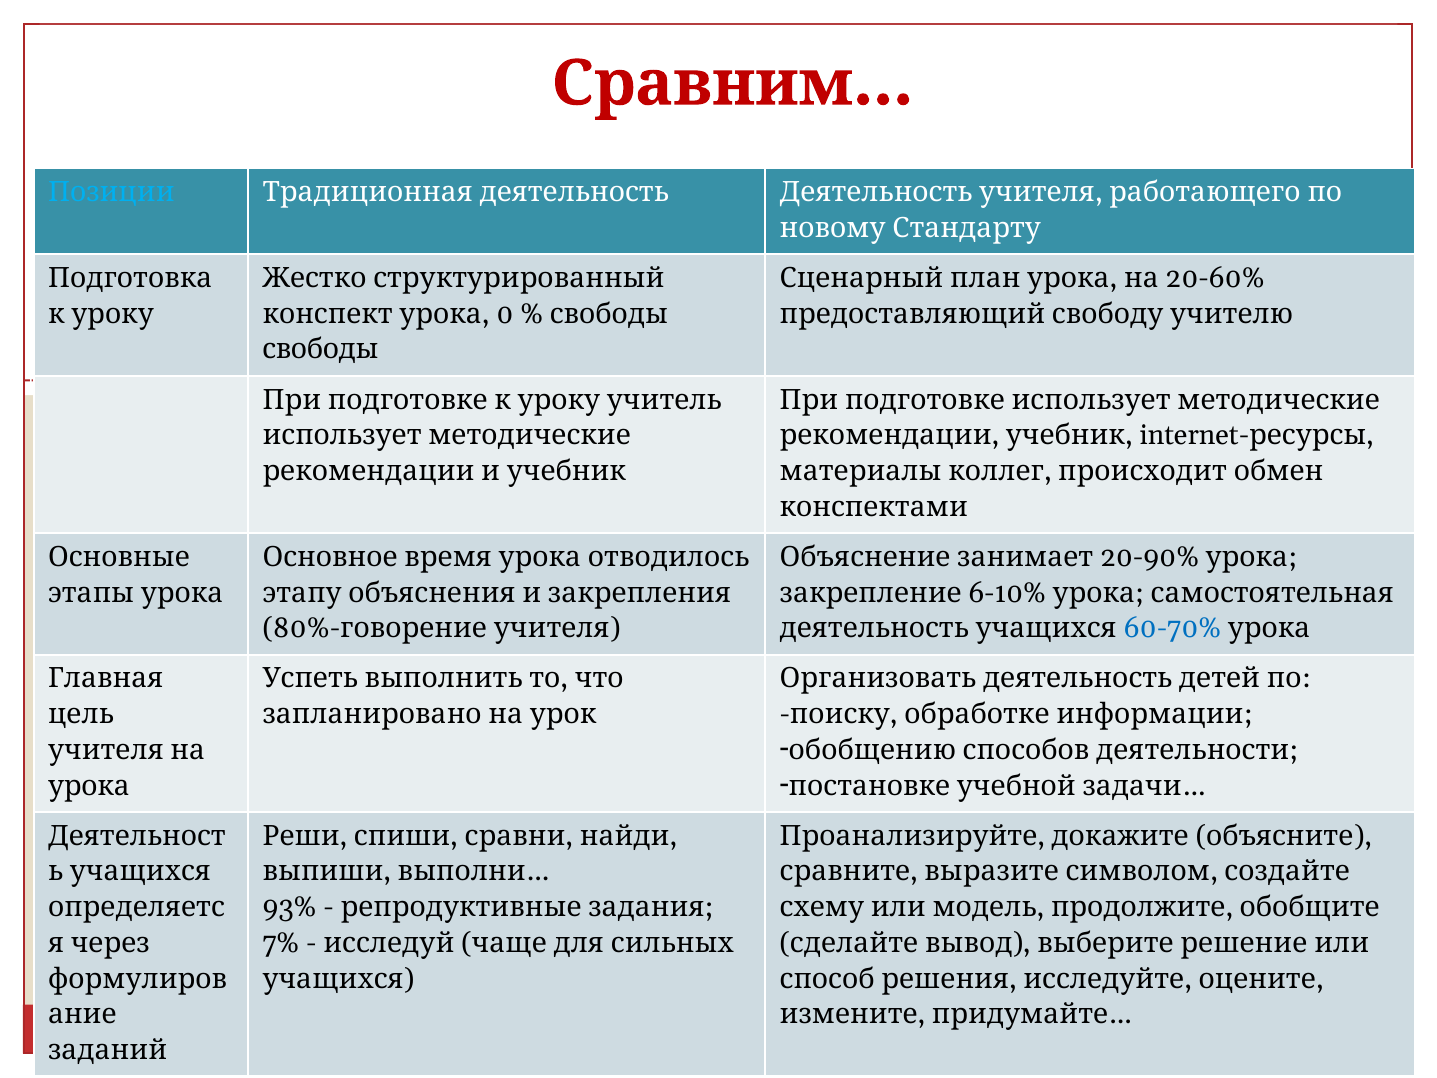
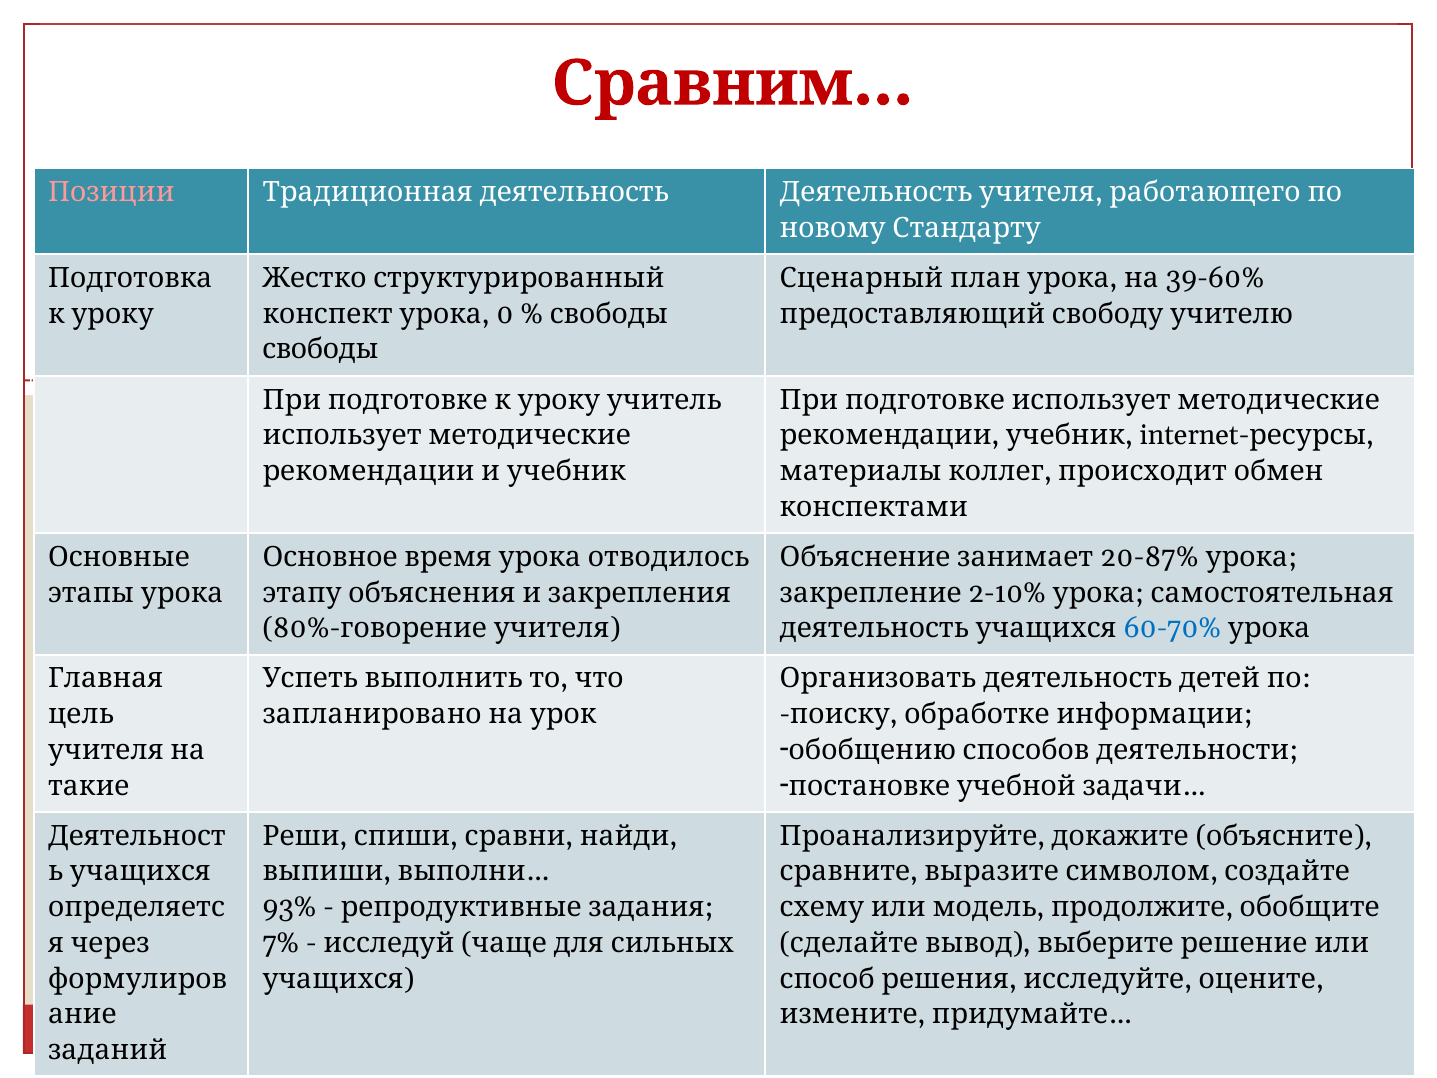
Позиции colour: light blue -> pink (111, 192)
20-60%: 20-60% -> 39-60% (1215, 278)
20-90%: 20-90% -> 20-87% (1150, 557)
6-10%: 6-10% -> 2-10% (1007, 593)
урока: урока -> такие (89, 786)
